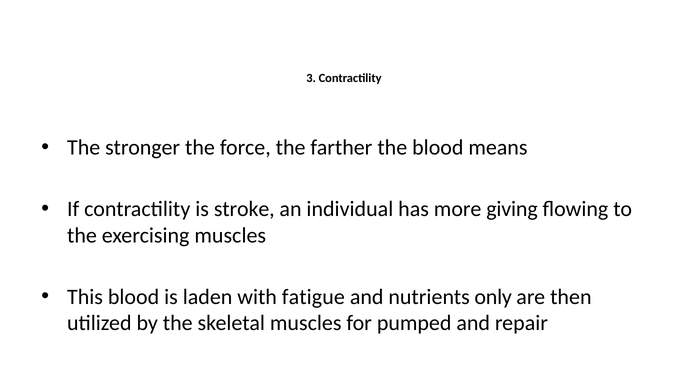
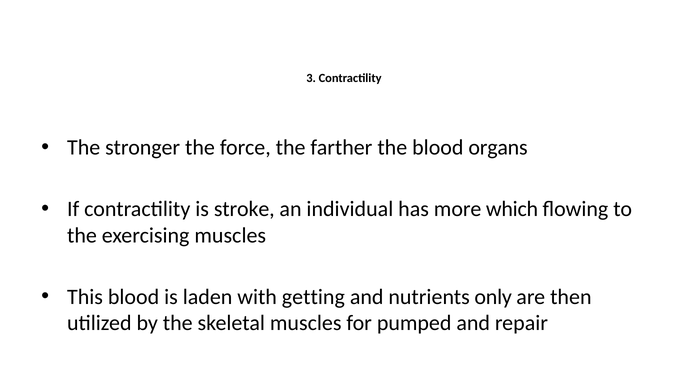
means: means -> organs (498, 148)
giving: giving -> which (512, 209)
fatigue: fatigue -> getting (313, 297)
